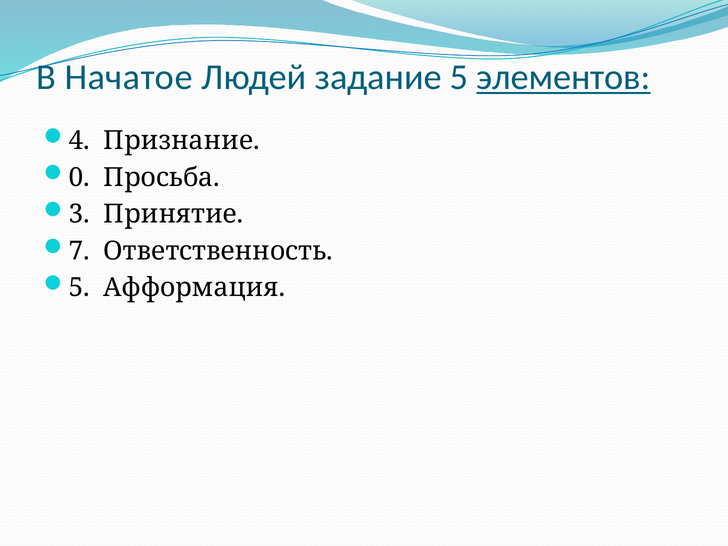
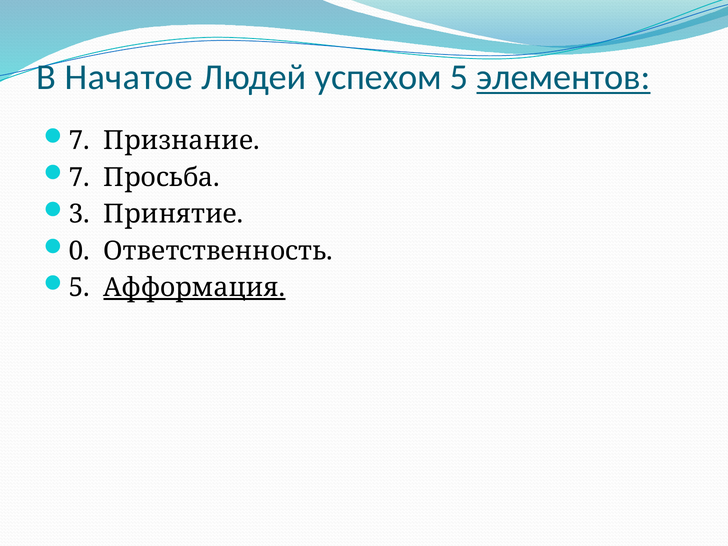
задание: задание -> успехом (378, 77)
4: 4 -> 7 (79, 141)
0: 0 -> 7 (79, 177)
7: 7 -> 0 (79, 251)
Афформация underline: none -> present (194, 288)
